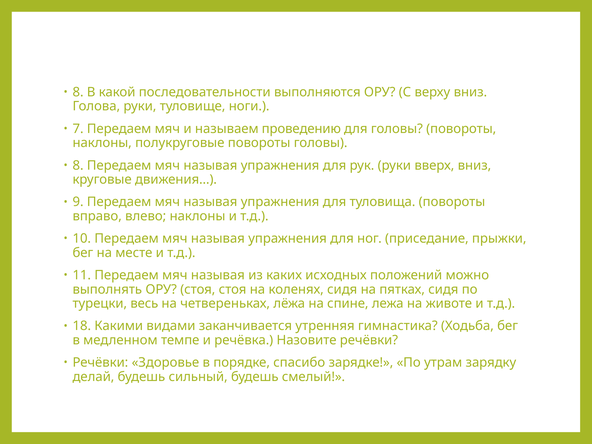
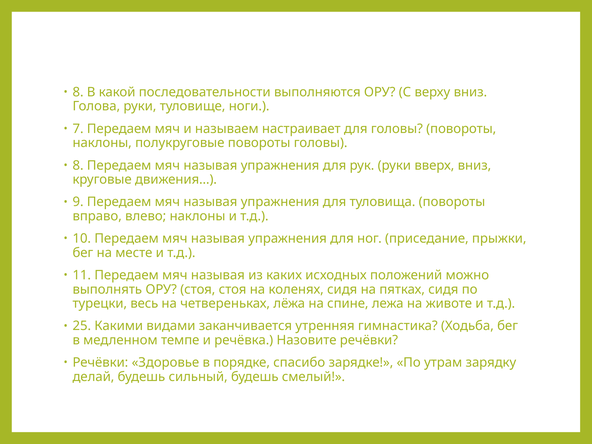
проведению: проведению -> настраивает (301, 129)
18: 18 -> 25 (82, 326)
